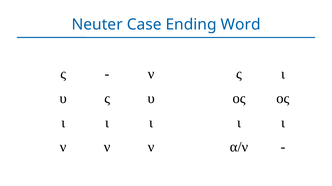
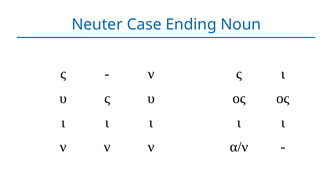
Word: Word -> Noun (241, 25)
